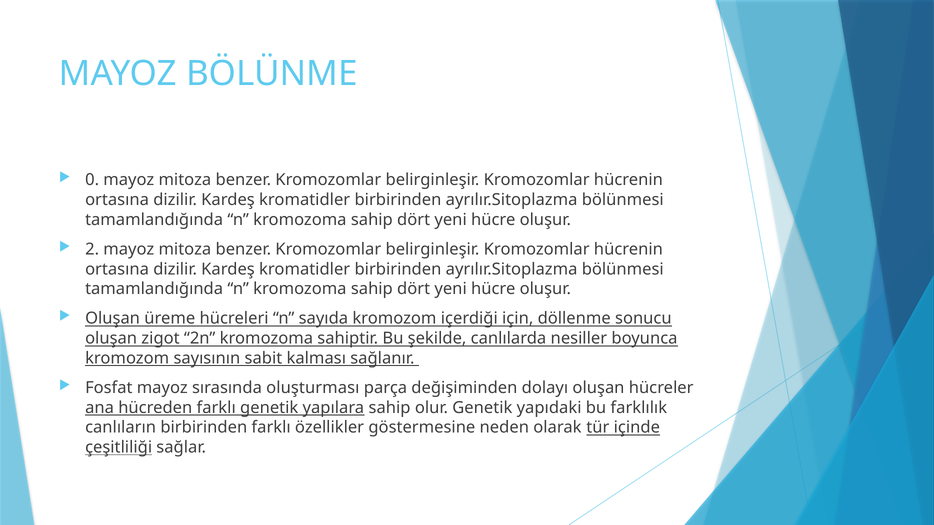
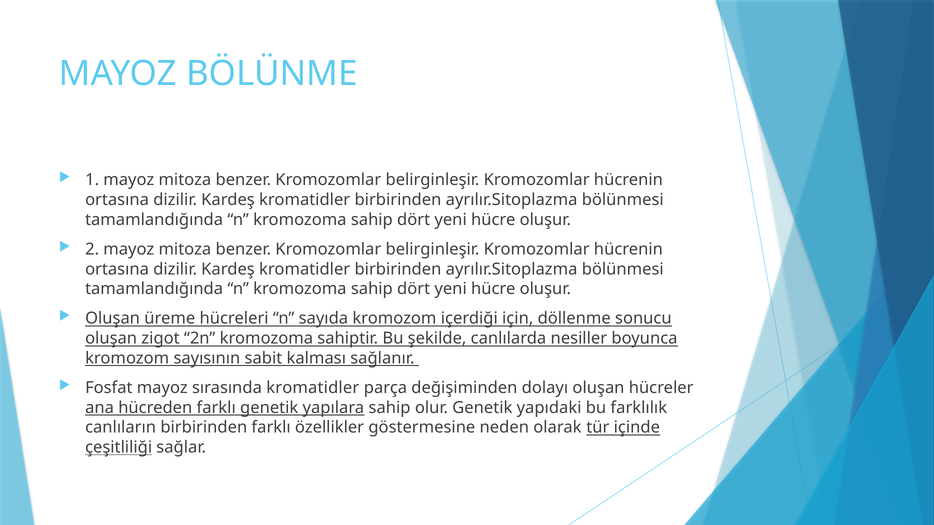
0: 0 -> 1 (92, 180)
sırasında oluşturması: oluşturması -> kromatidler (313, 388)
